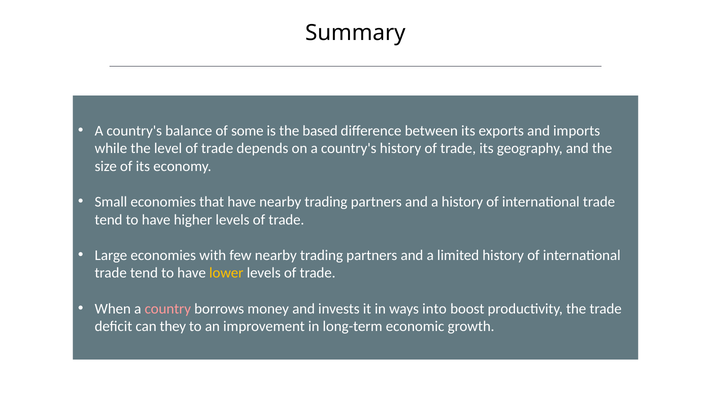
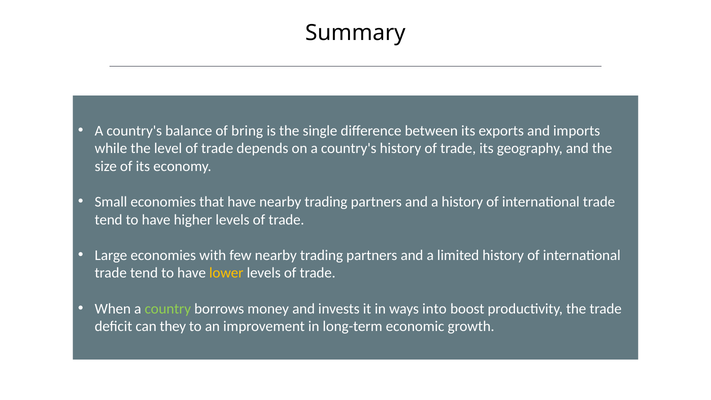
some: some -> bring (247, 131)
based: based -> single (320, 131)
country colour: pink -> light green (168, 309)
